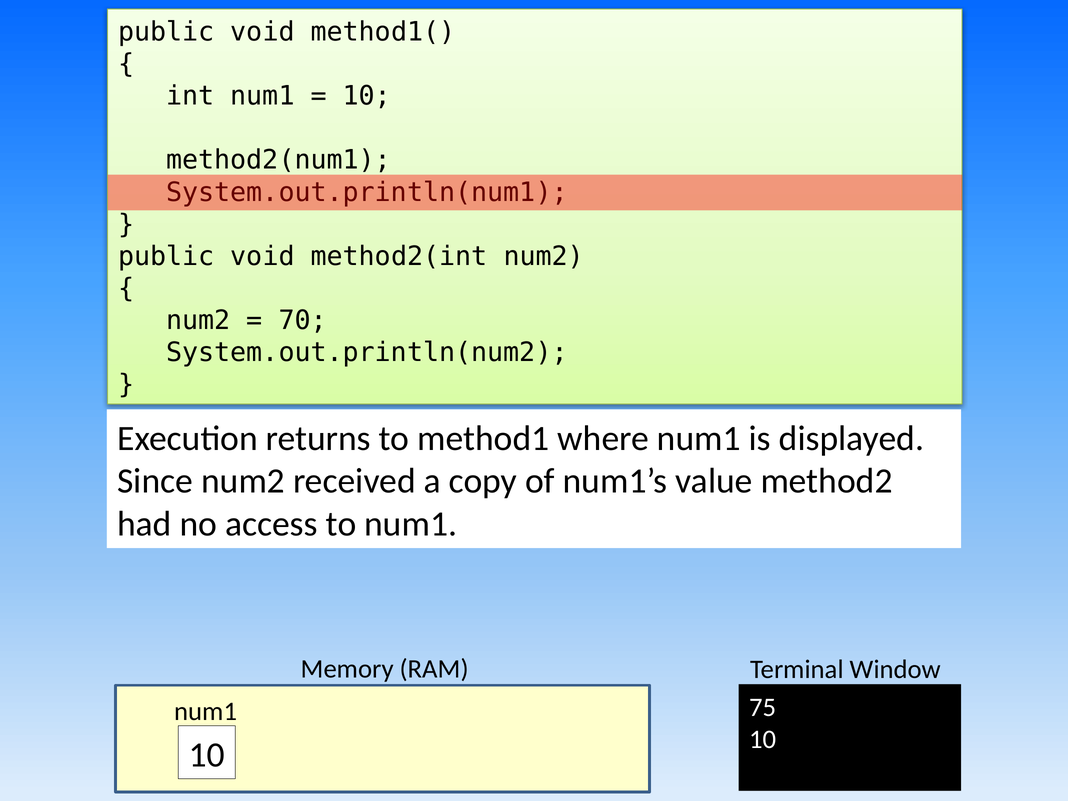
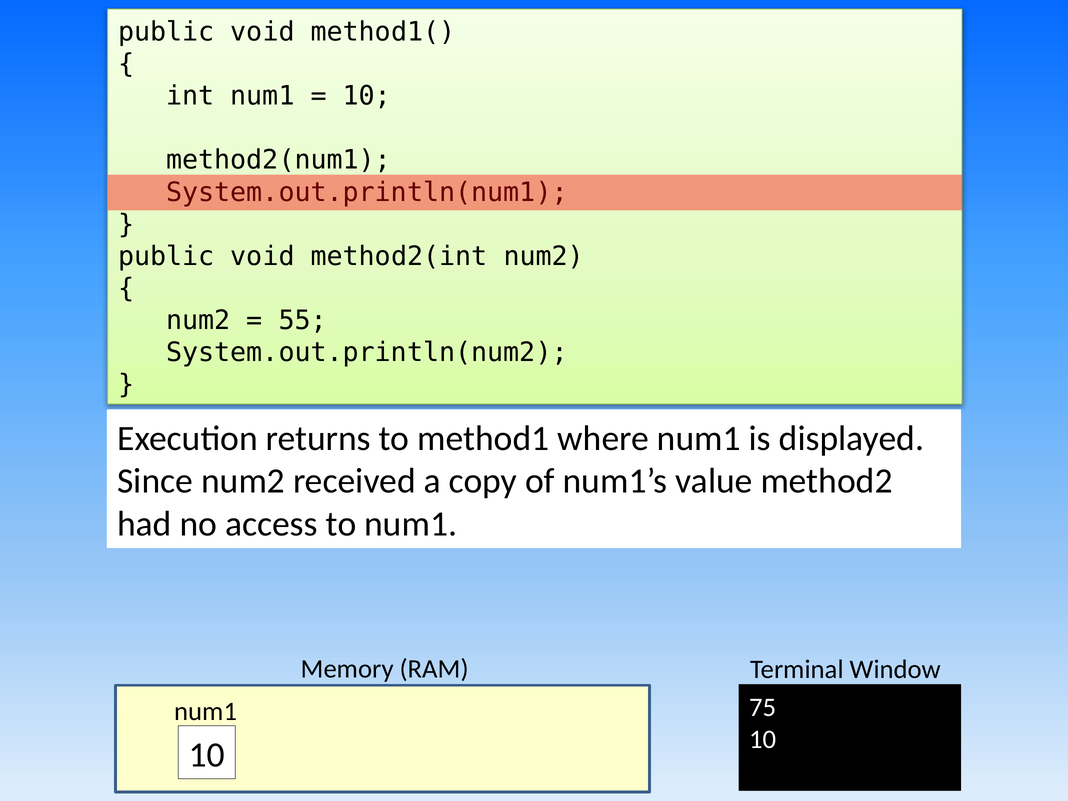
70: 70 -> 55 (303, 320)
